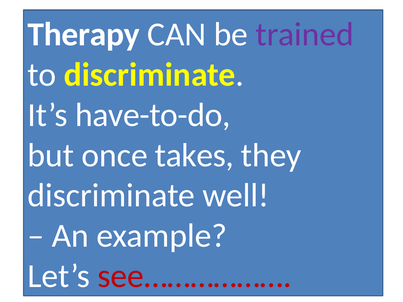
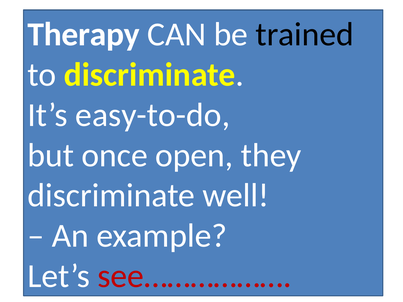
trained colour: purple -> black (305, 35)
have-to-do: have-to-do -> easy-to-do (153, 115)
takes: takes -> open (194, 155)
